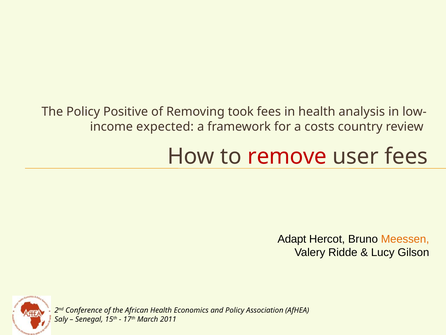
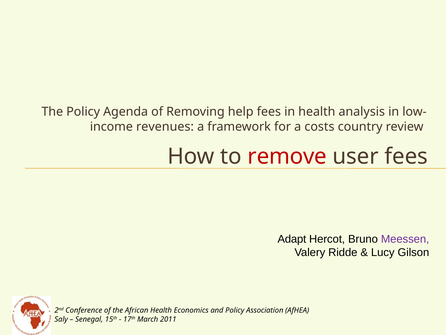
Positive: Positive -> Agenda (126, 112)
took: took -> help (241, 112)
expected: expected -> revenues (165, 127)
Meessen colour: orange -> purple (405, 239)
